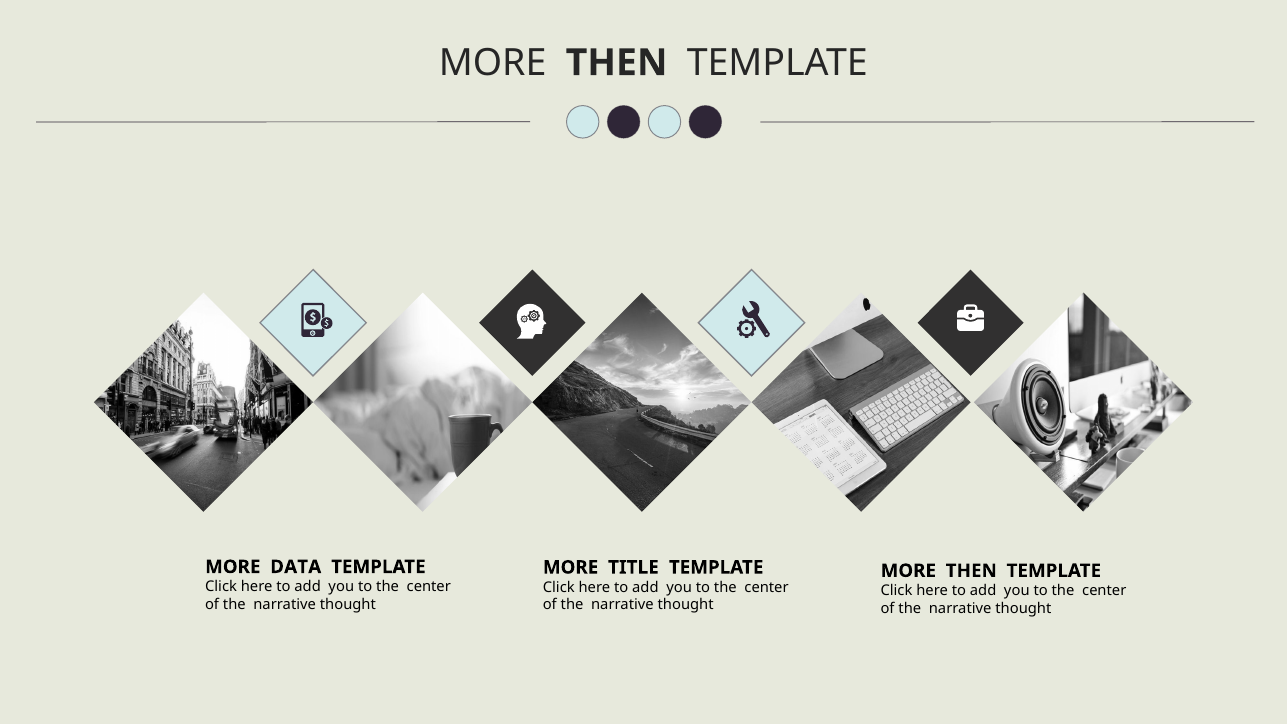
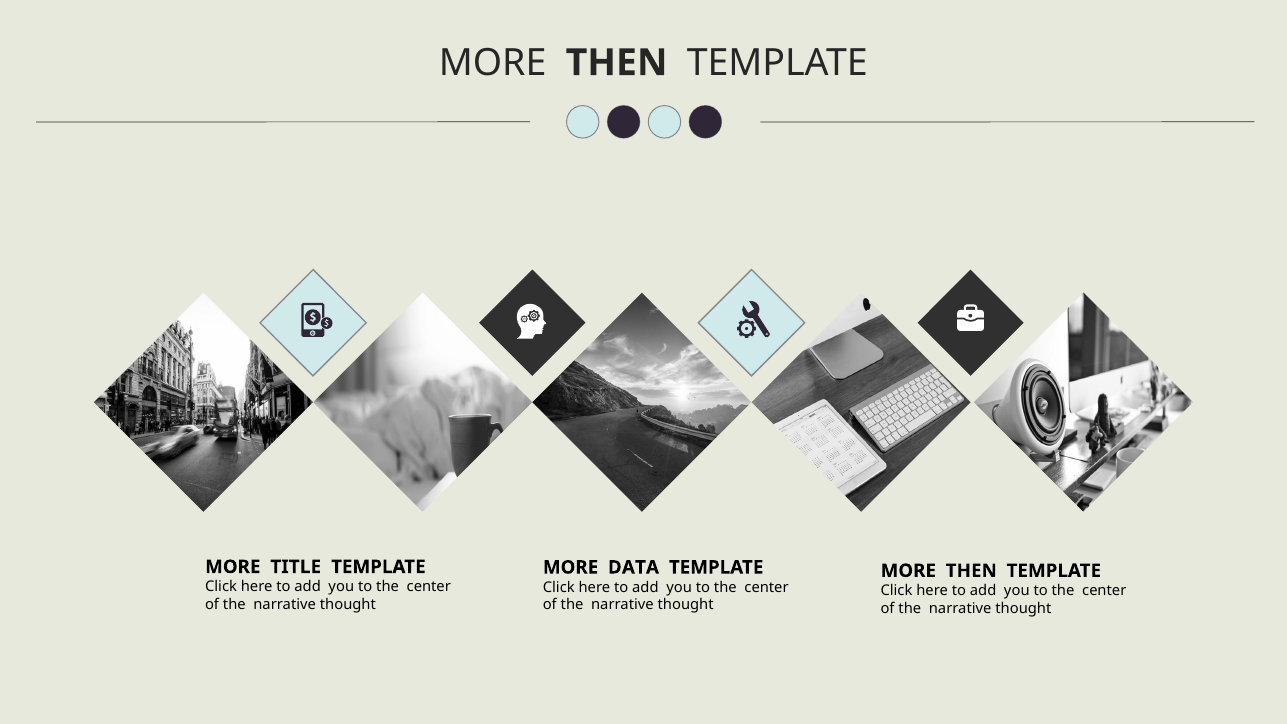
DATA: DATA -> TITLE (296, 567)
TITLE: TITLE -> DATA (634, 567)
